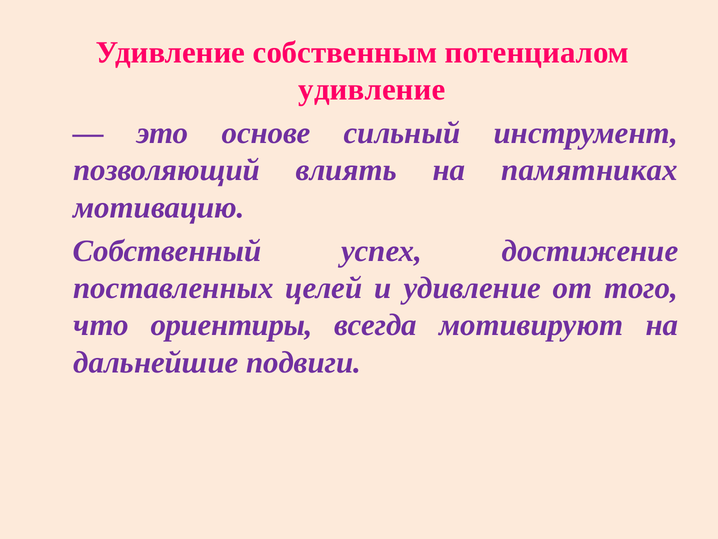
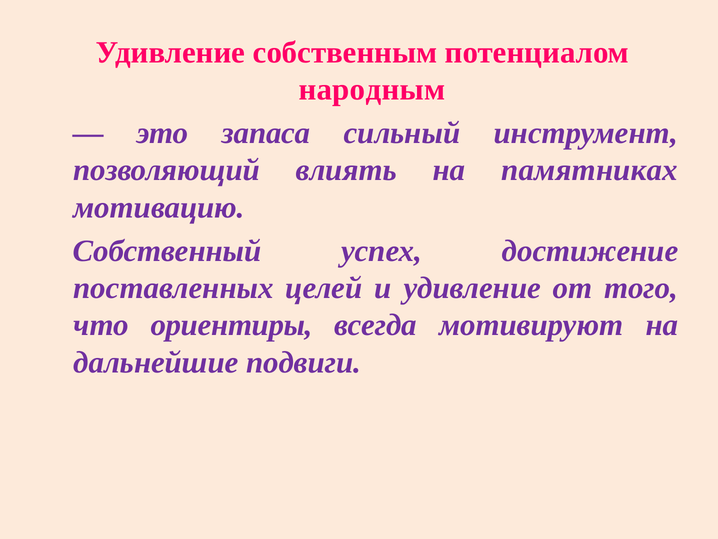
удивление: удивление -> народным (372, 89)
основе: основе -> запаса (266, 133)
